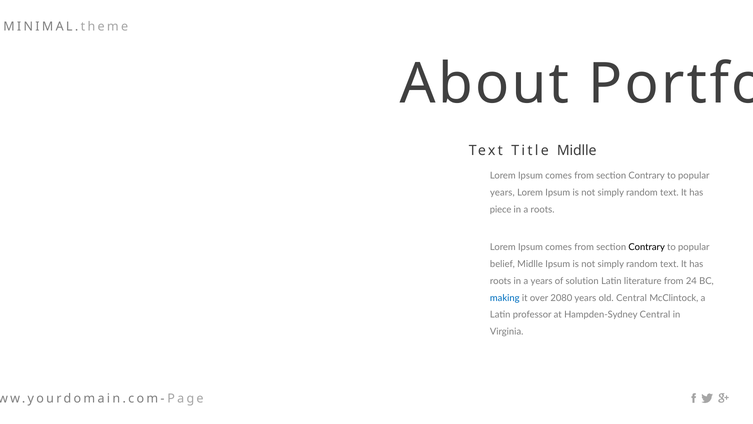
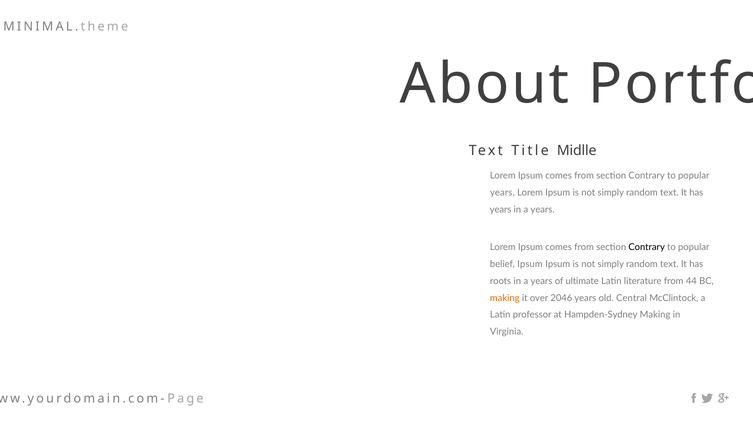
piece: piece -> years (501, 209)
roots: roots -> years (543, 209)
belief Midlle: Midlle -> Ipsum (530, 264)
solution: solution -> ultimate (582, 281)
24: 24 -> 44 (691, 281)
making colour: blue -> orange (505, 298)
2080: 2080 -> 2046 (561, 298)
Hampden-Sydney Central: Central -> Making (655, 315)
